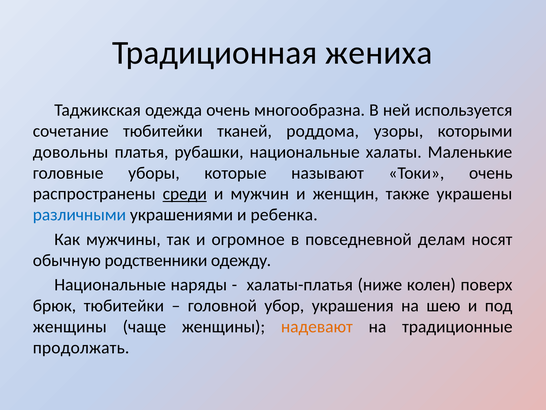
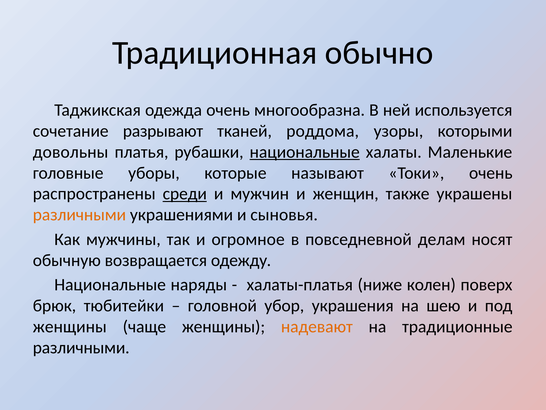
жениха: жениха -> обычно (379, 53)
сочетание тюбитейки: тюбитейки -> разрывают (163, 131)
национальные underline: none -> present (305, 152)
различными colour: blue -> orange (79, 215)
ребенка: ребенка -> сыновья (284, 215)
родственники: родственники -> возвращается (156, 260)
продолжать: продолжать -> различными (81, 347)
